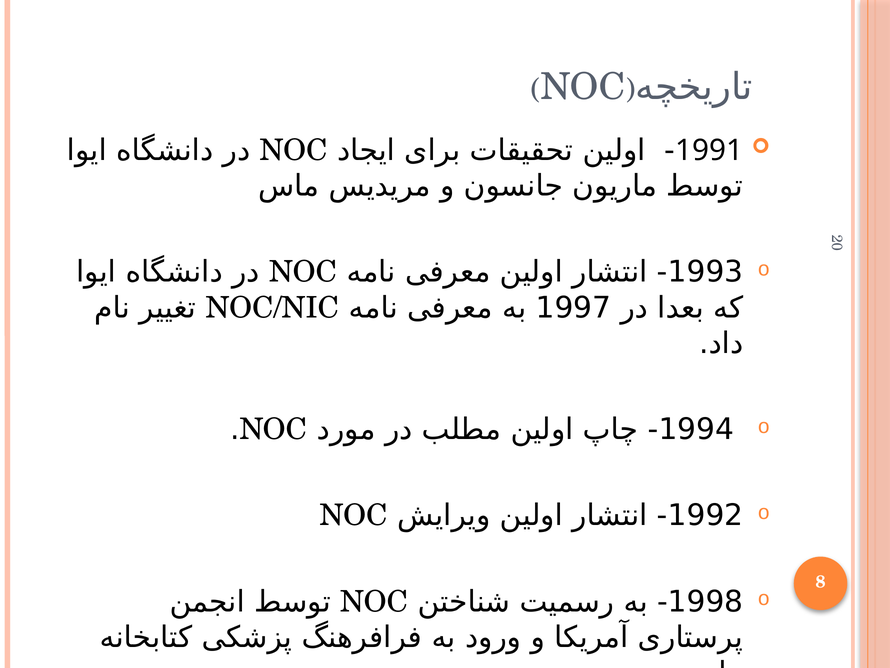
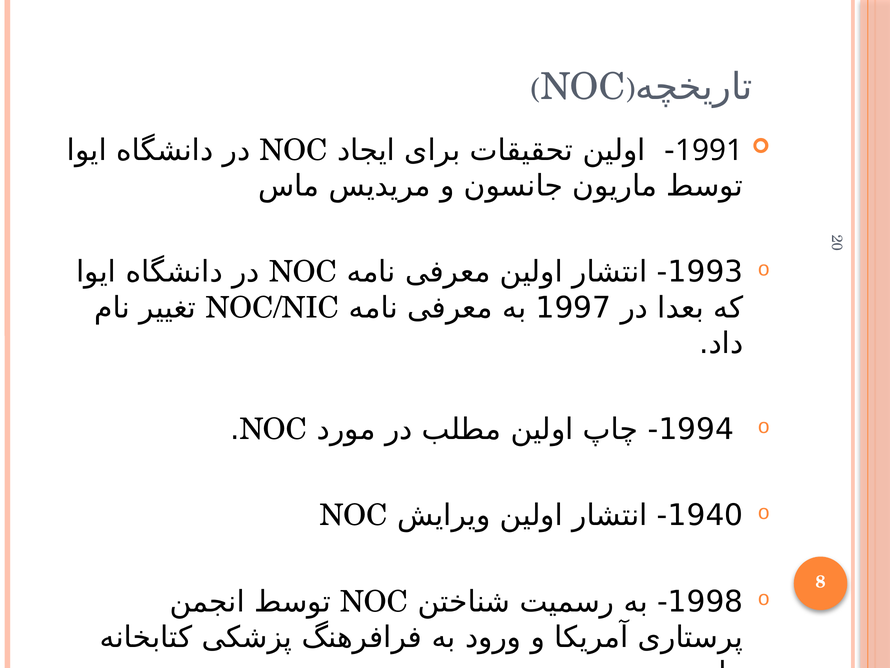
1992: 1992 -> 1940 (706, 515)
